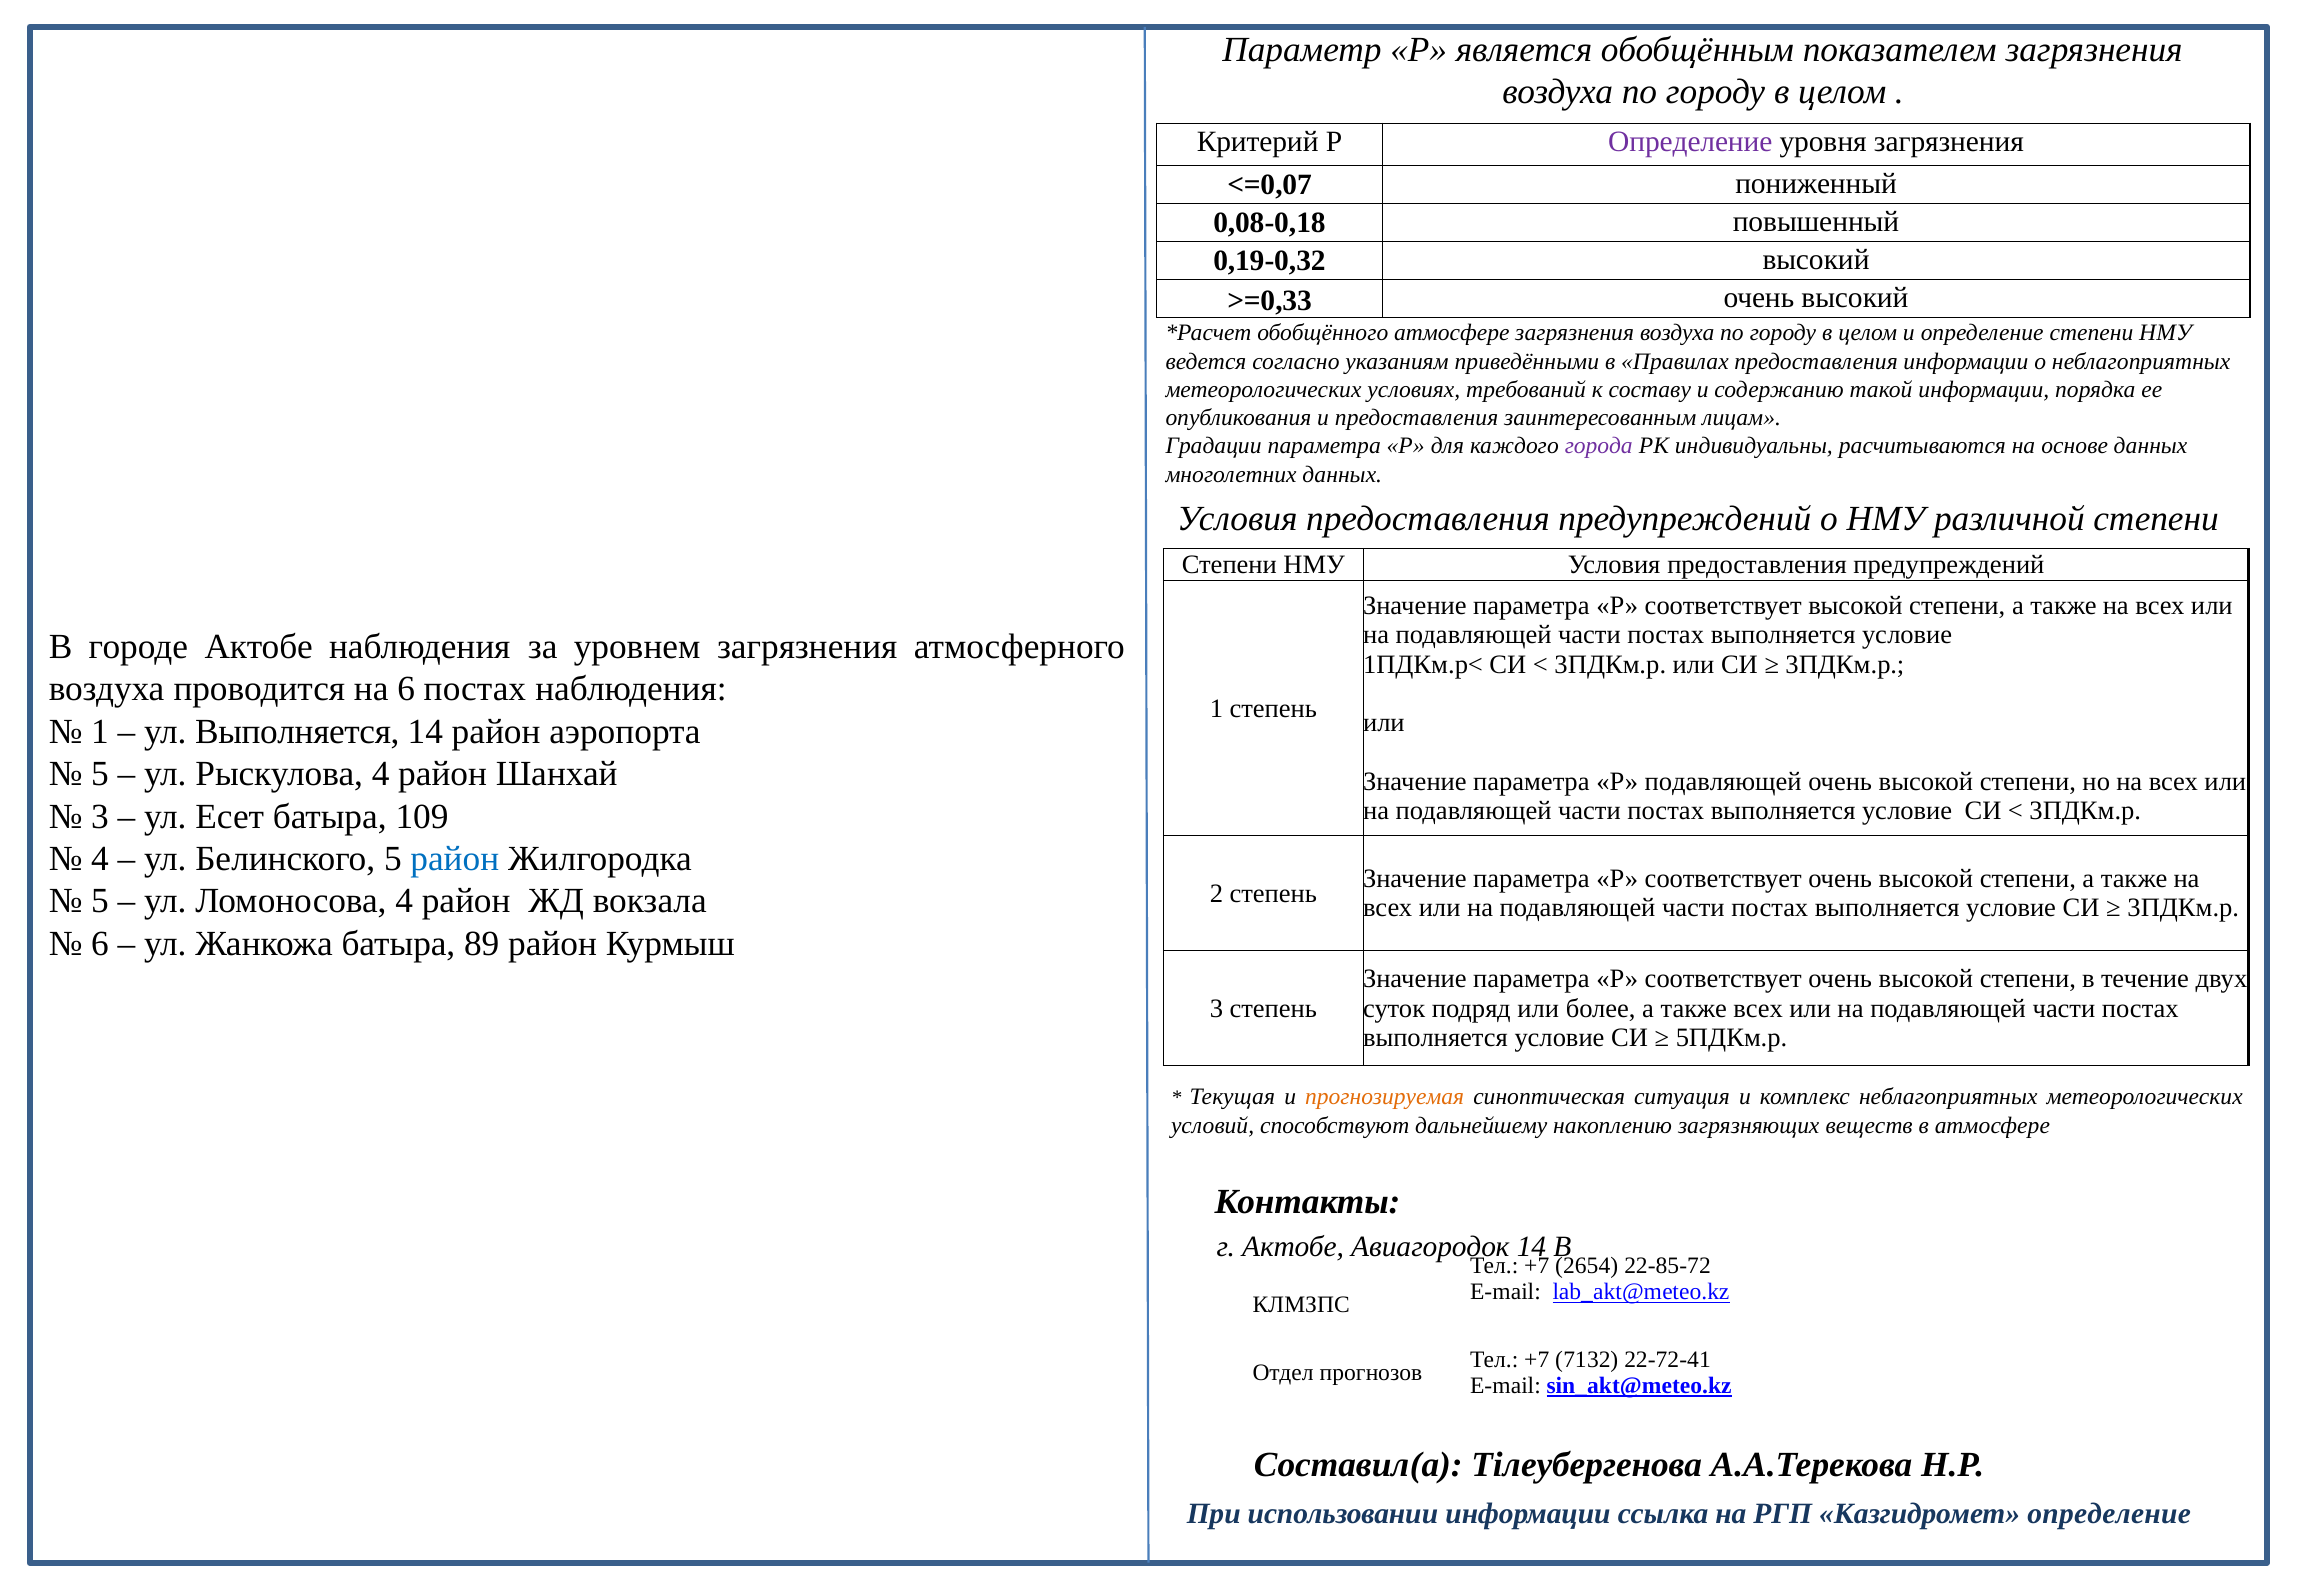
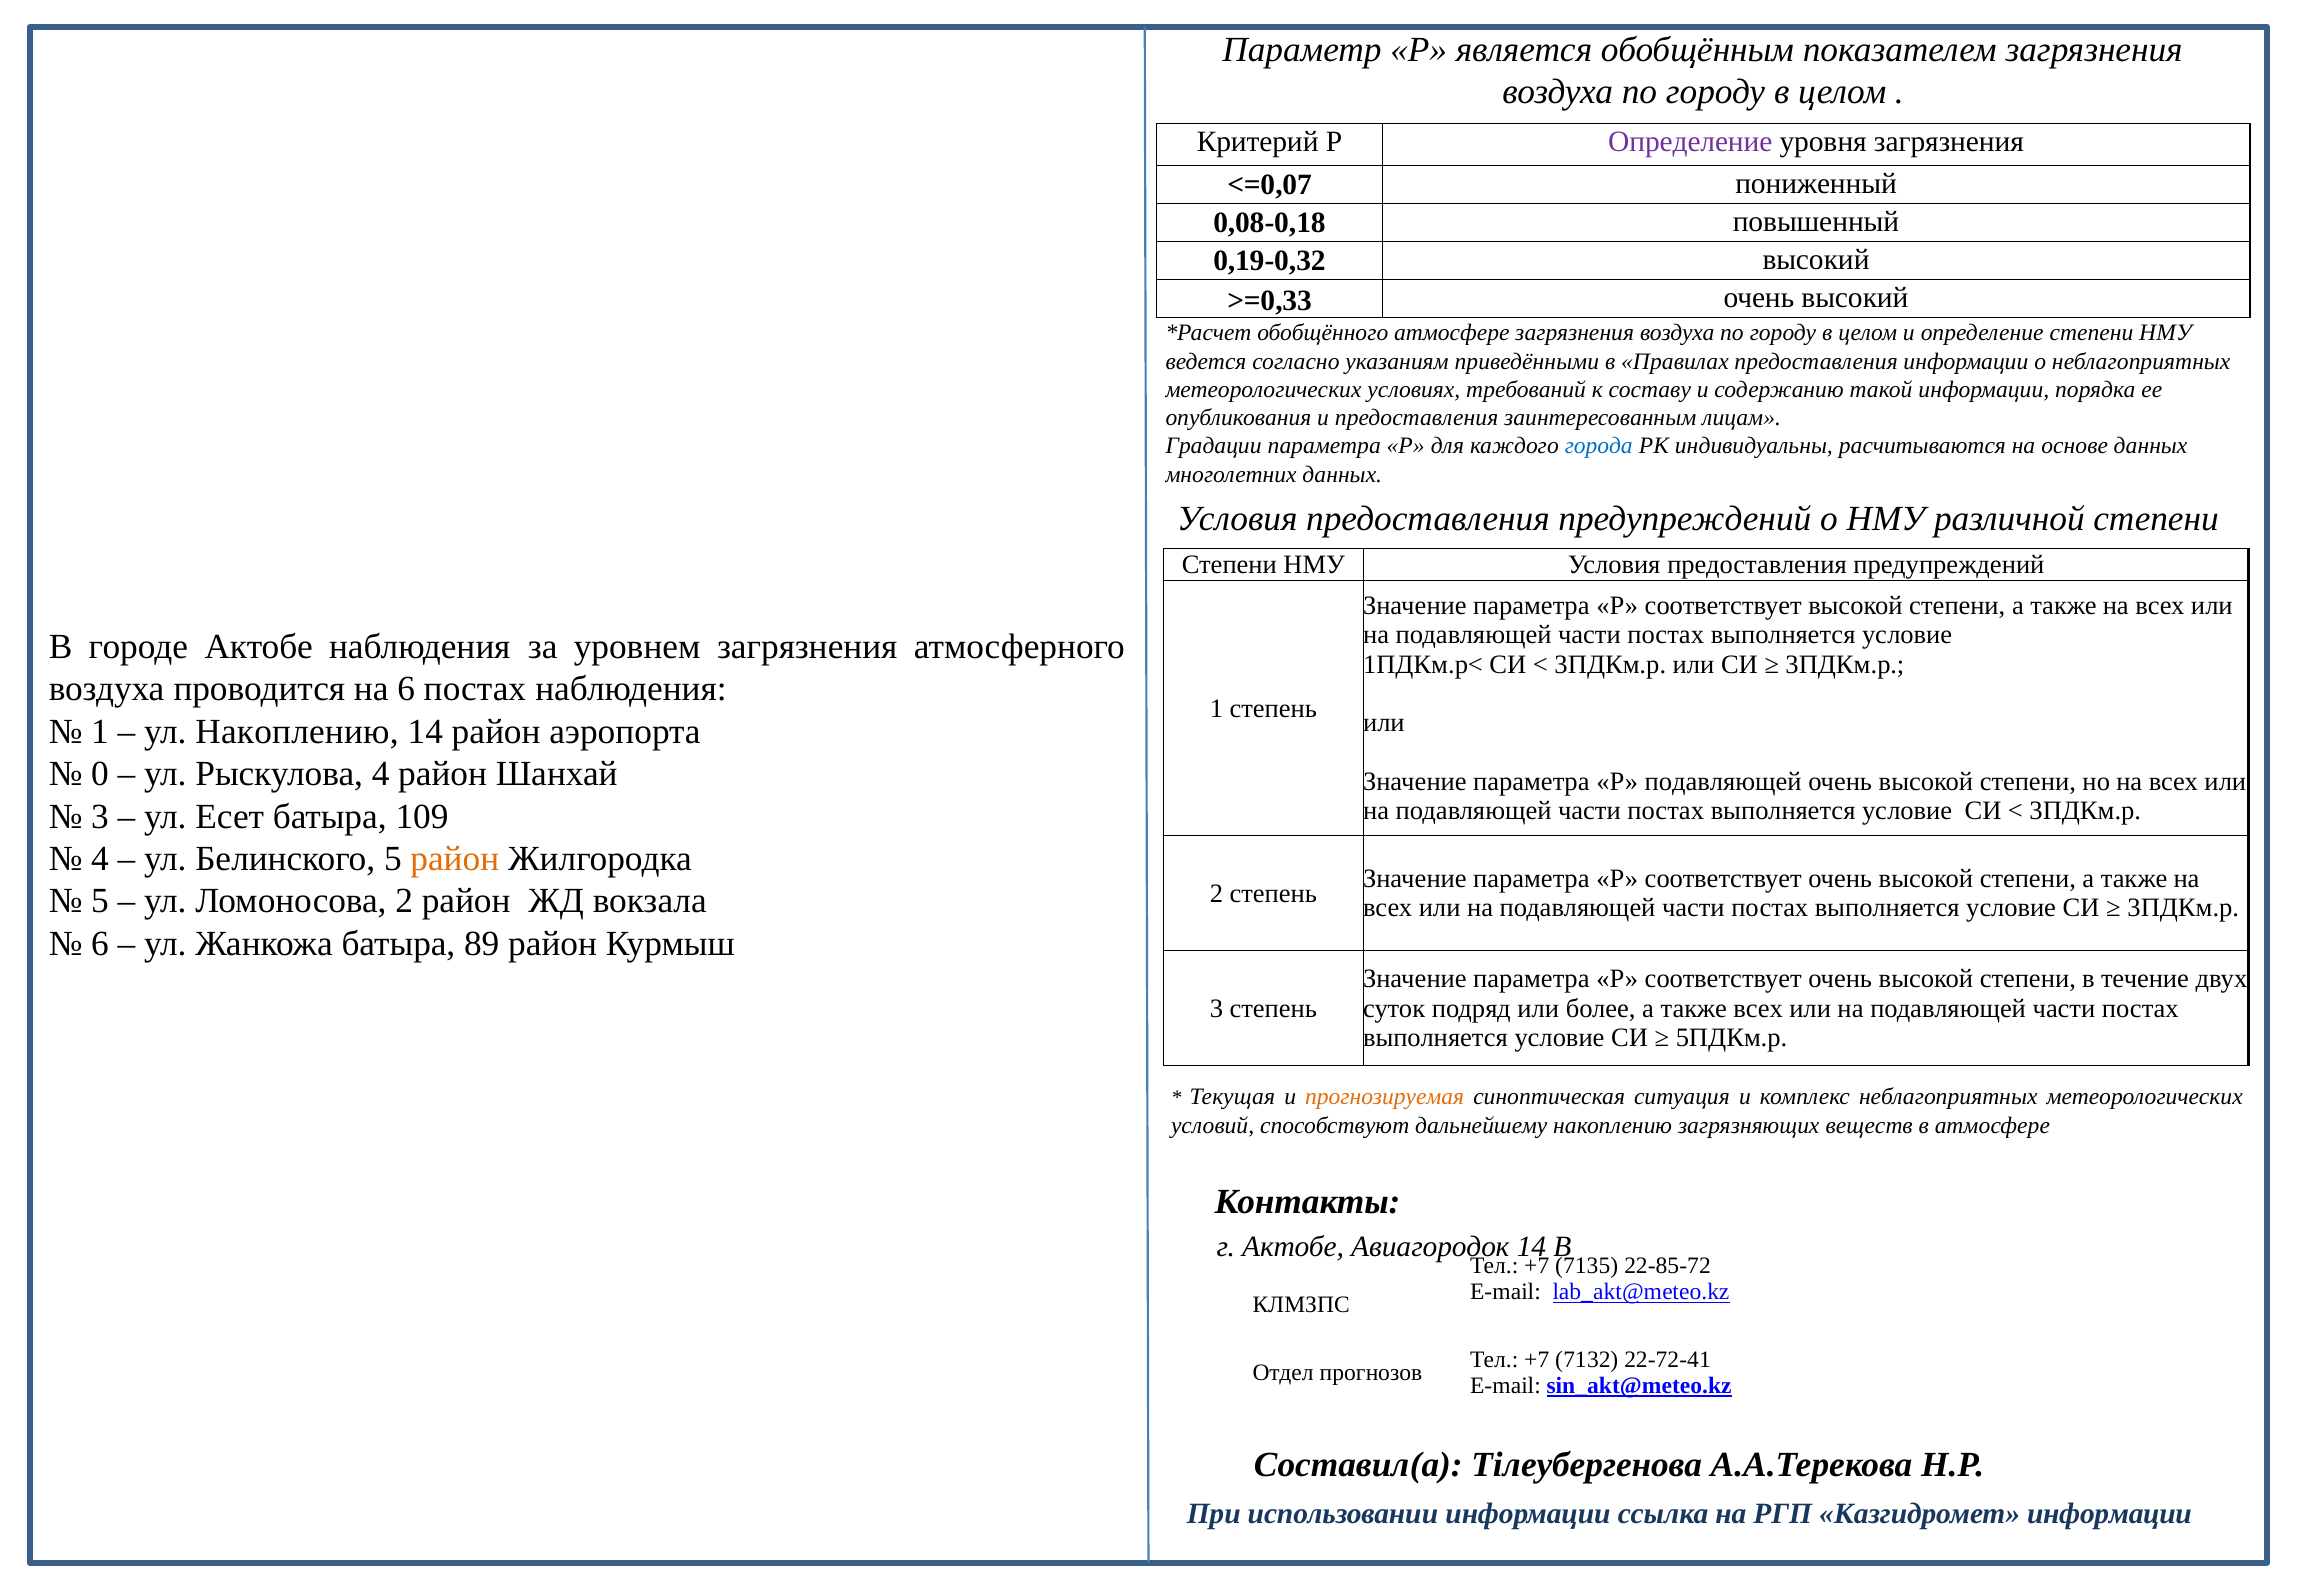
города colour: purple -> blue (1599, 446)
ул Выполняется: Выполняется -> Накоплению (297, 732)
5: 5 -> 0 (100, 774)
район colour: blue -> orange (455, 859)
Ломоносова 4: 4 -> 2 (404, 901)
2654: 2654 -> 7135 (1587, 1266)
Казгидромет определение: определение -> информации (2109, 1514)
